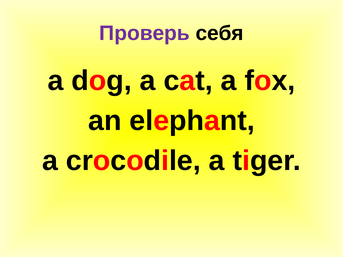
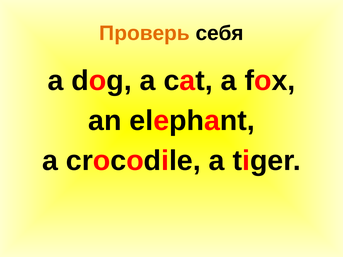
Проверь colour: purple -> orange (145, 33)
